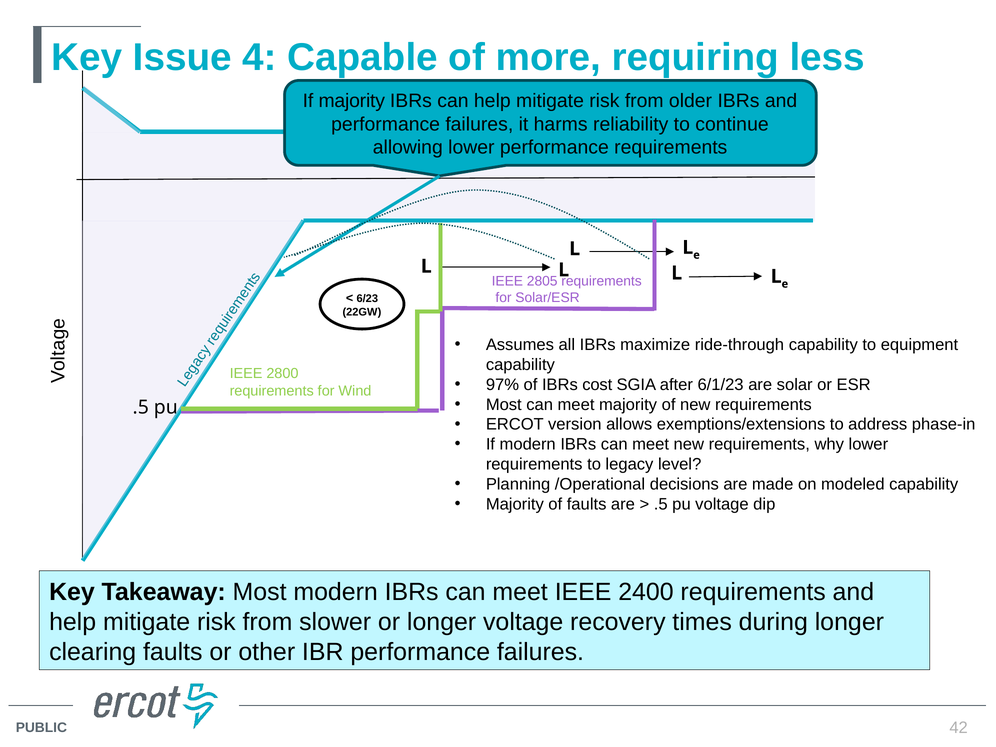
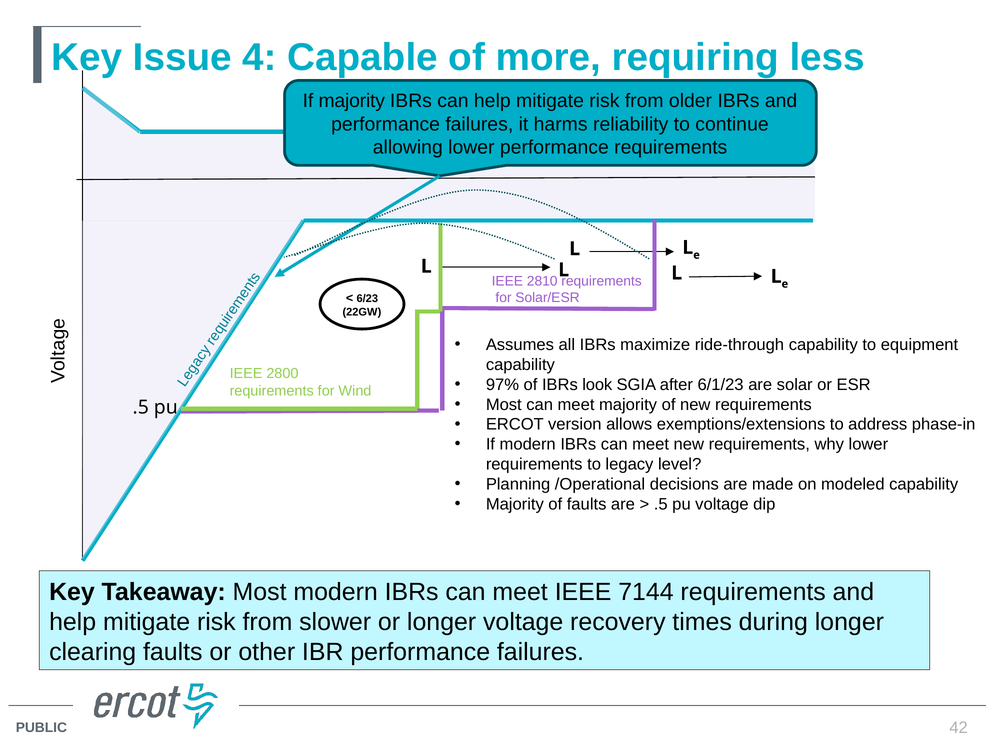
2805: 2805 -> 2810 (542, 281)
cost: cost -> look (597, 385)
2400: 2400 -> 7144 (646, 592)
